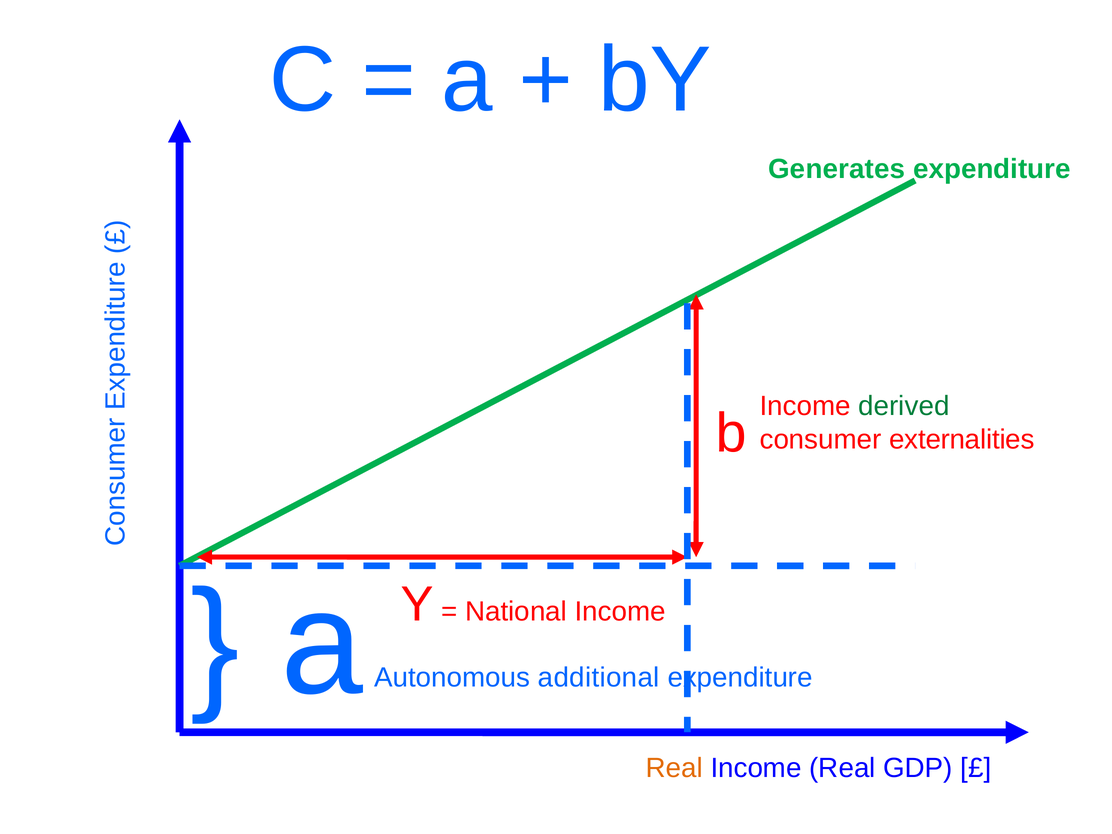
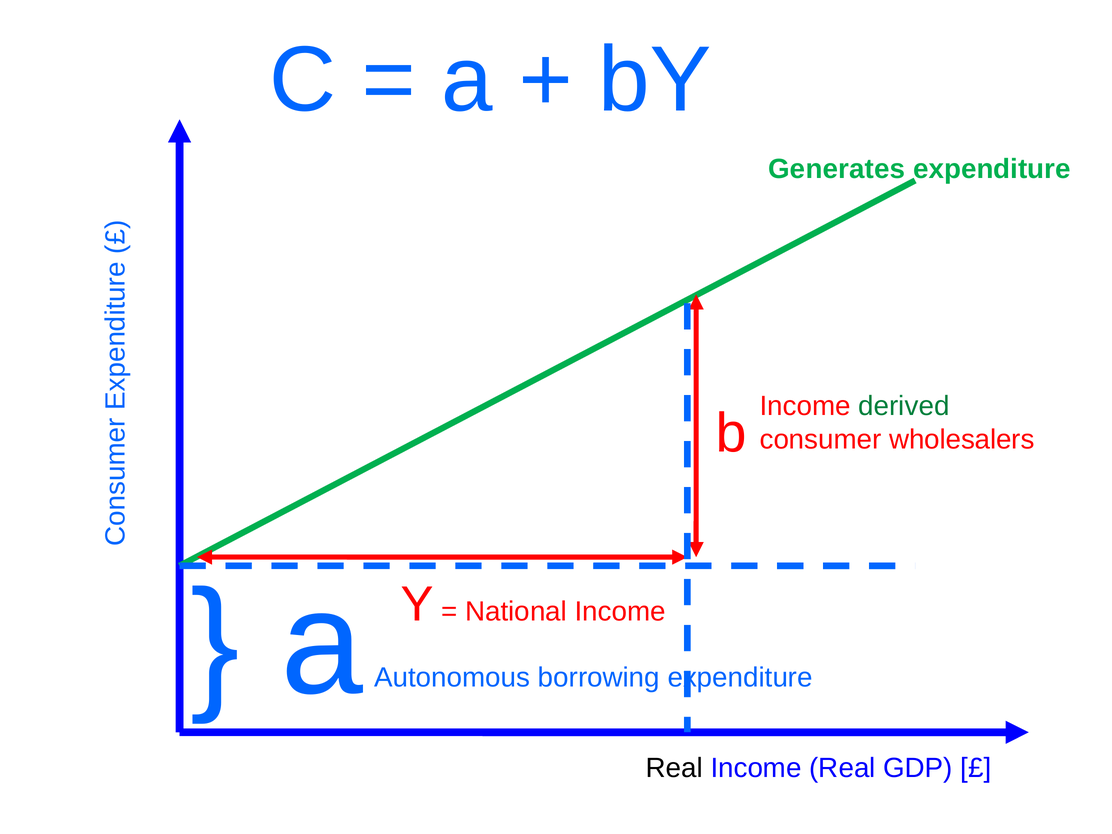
externalities: externalities -> wholesalers (962, 439)
additional: additional -> borrowing (599, 678)
Real colour: orange -> black (674, 768)
